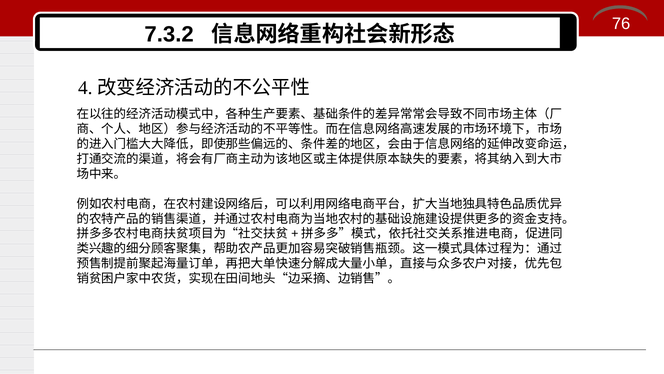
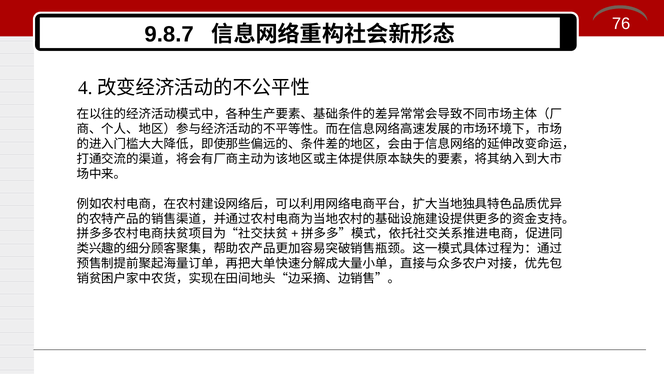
7.3.2: 7.3.2 -> 9.8.7 (169, 34)
